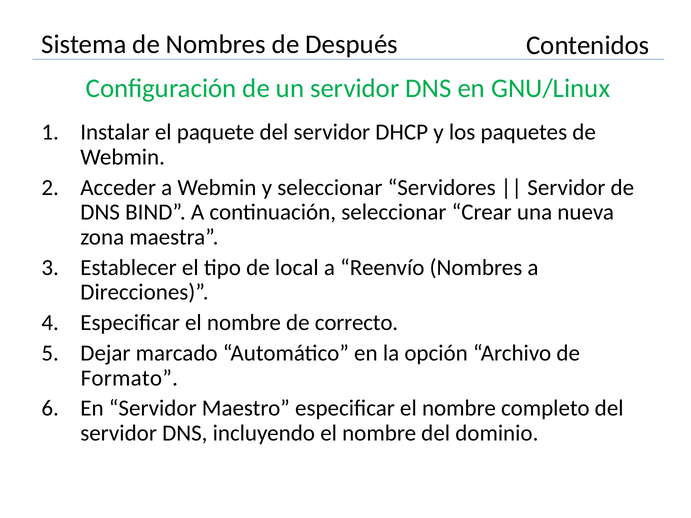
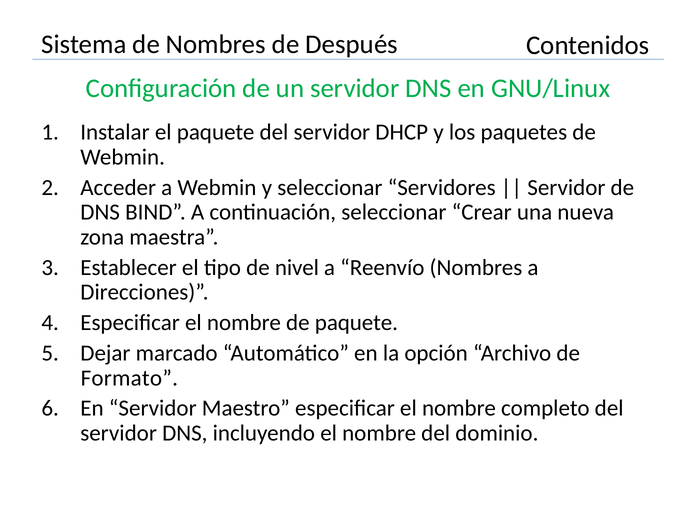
local: local -> nivel (297, 268)
de correcto: correcto -> paquete (356, 323)
